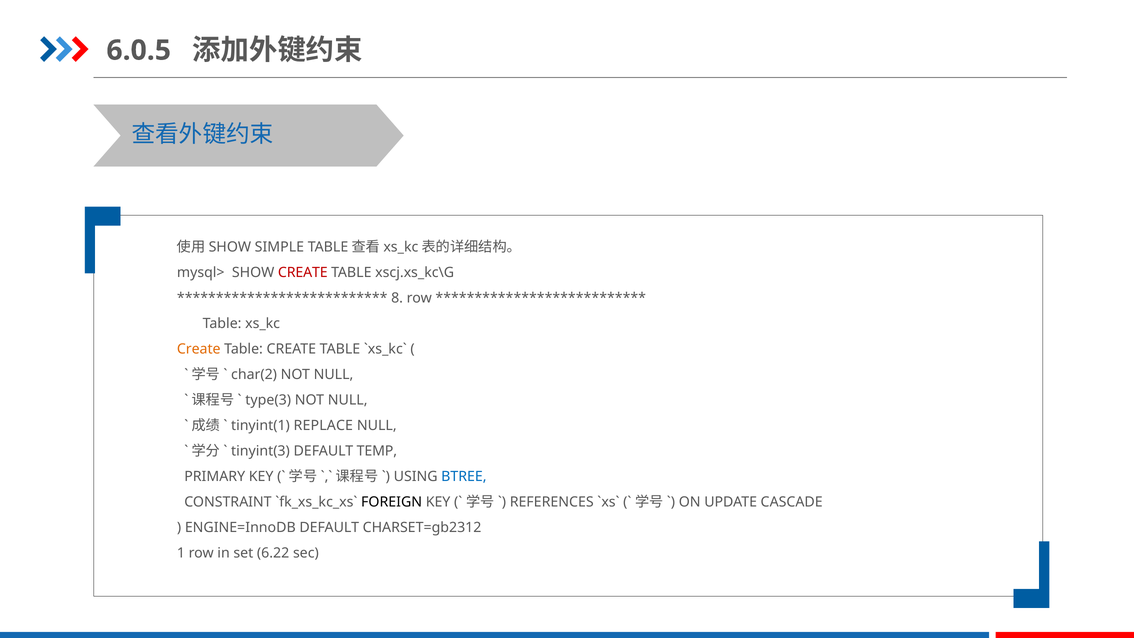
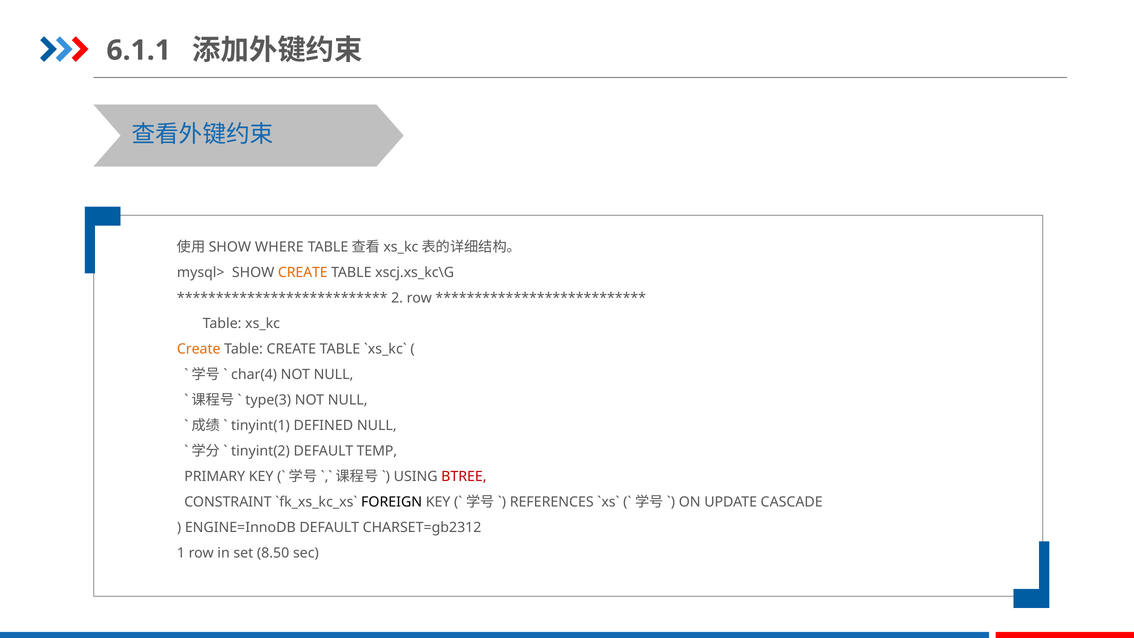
6.0.5: 6.0.5 -> 6.1.1 (139, 50)
SIMPLE: SIMPLE -> WHERE (279, 247)
CREATE colour: red -> orange (303, 273)
8: 8 -> 2 (397, 298)
char(2: char(2 -> char(4 (254, 375)
REPLACE: REPLACE -> DEFINED (323, 426)
tinyint(3: tinyint(3 -> tinyint(2 (260, 451)
BTREE colour: blue -> red (464, 477)
6.22: 6.22 -> 8.50 (273, 553)
